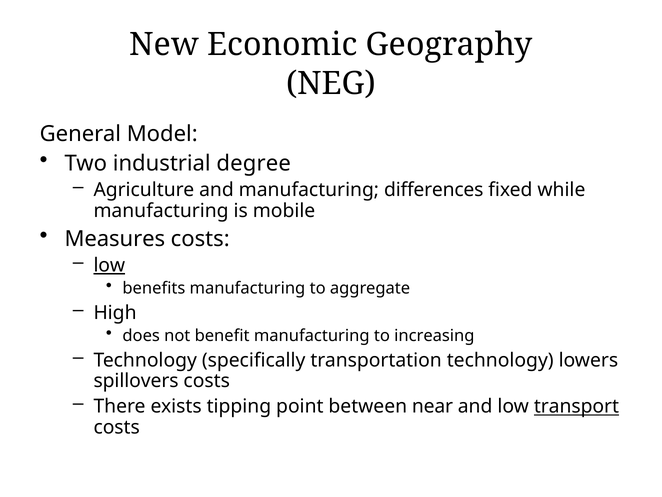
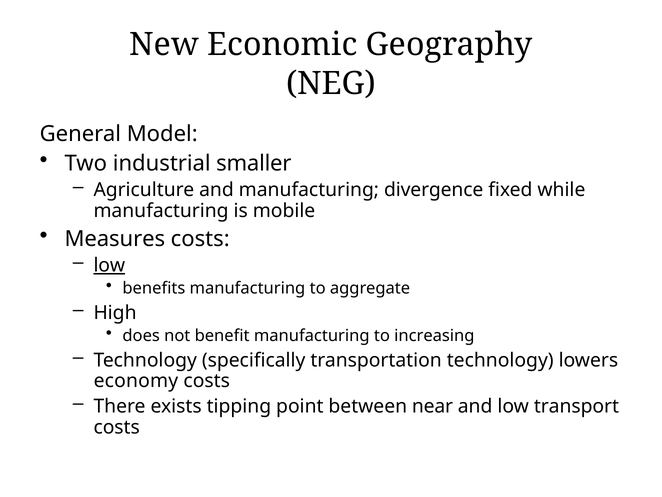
degree: degree -> smaller (254, 163)
differences: differences -> divergence (434, 190)
spillovers: spillovers -> economy (136, 381)
transport underline: present -> none (576, 406)
